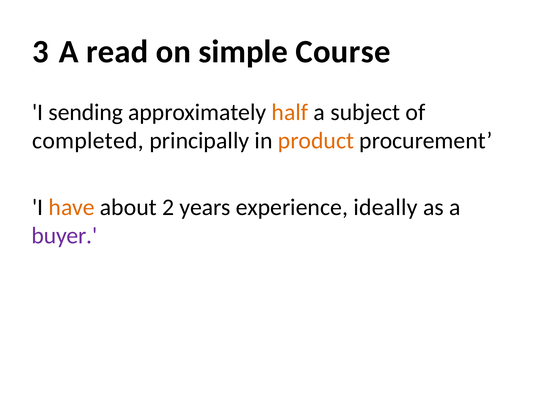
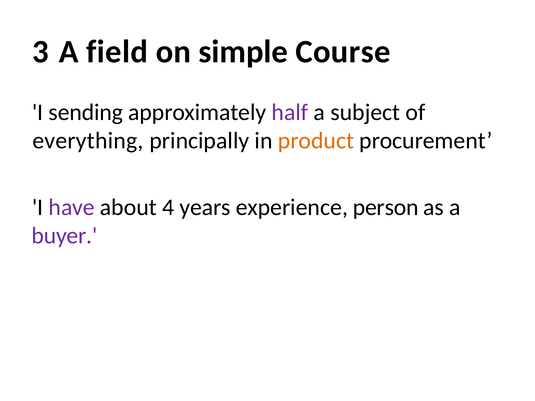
read: read -> field (117, 52)
half colour: orange -> purple (290, 112)
completed: completed -> everything (88, 141)
have colour: orange -> purple (72, 207)
2: 2 -> 4 (168, 207)
ideally: ideally -> person (386, 207)
